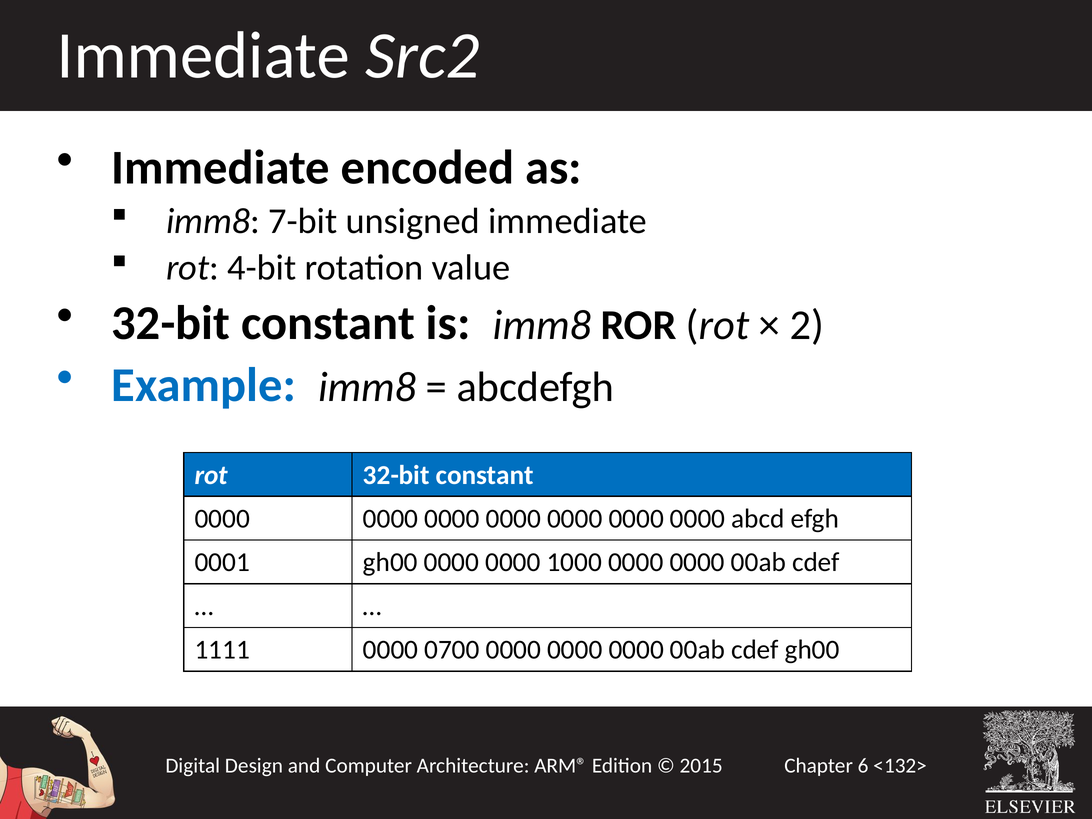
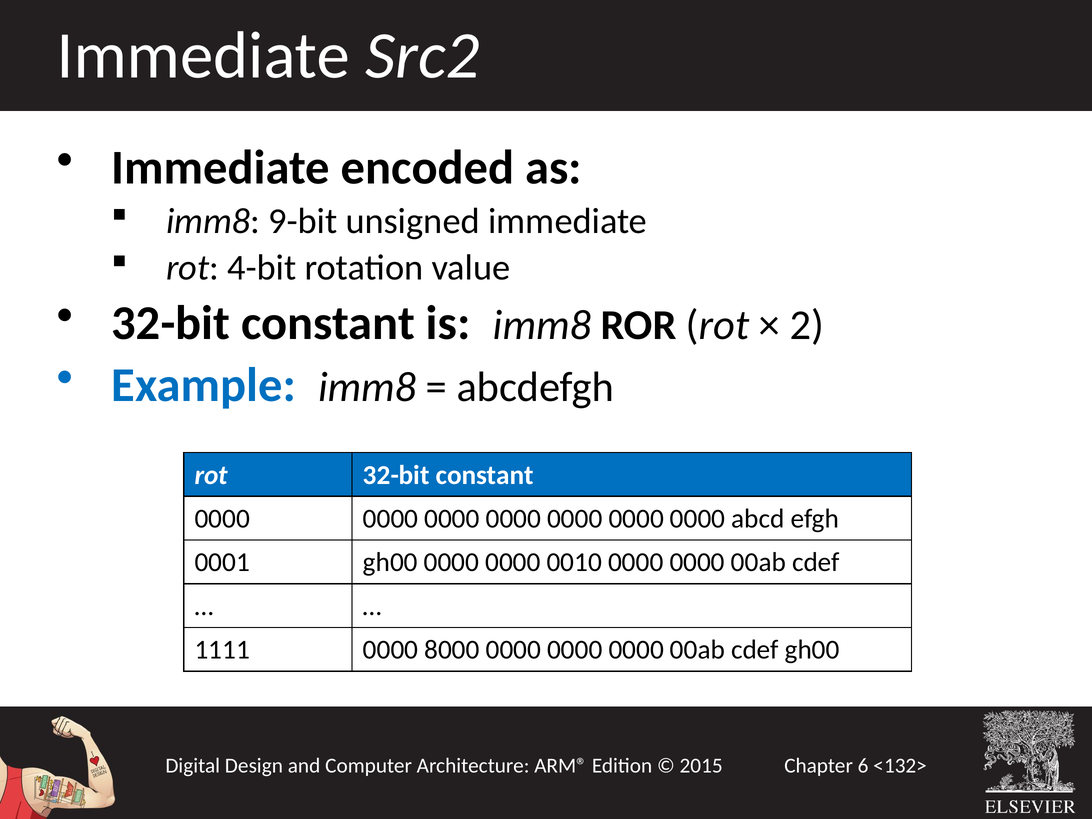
7-bit: 7-bit -> 9-bit (303, 221)
1000: 1000 -> 0010 (574, 562)
0700: 0700 -> 8000 (452, 650)
